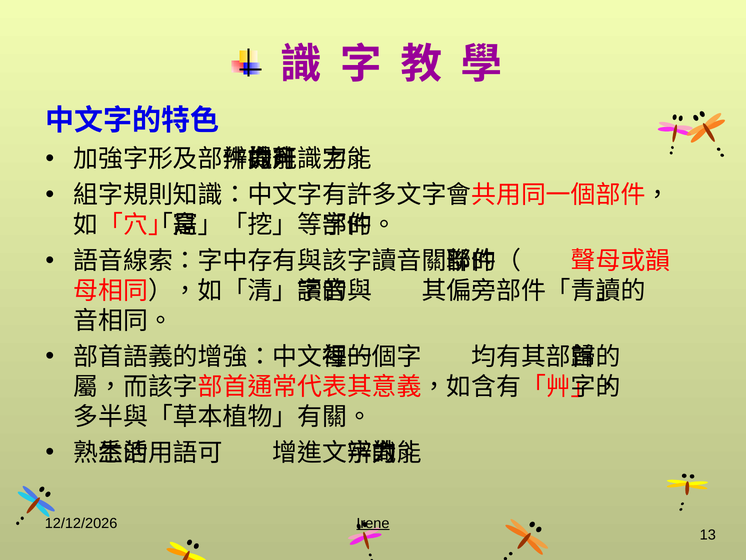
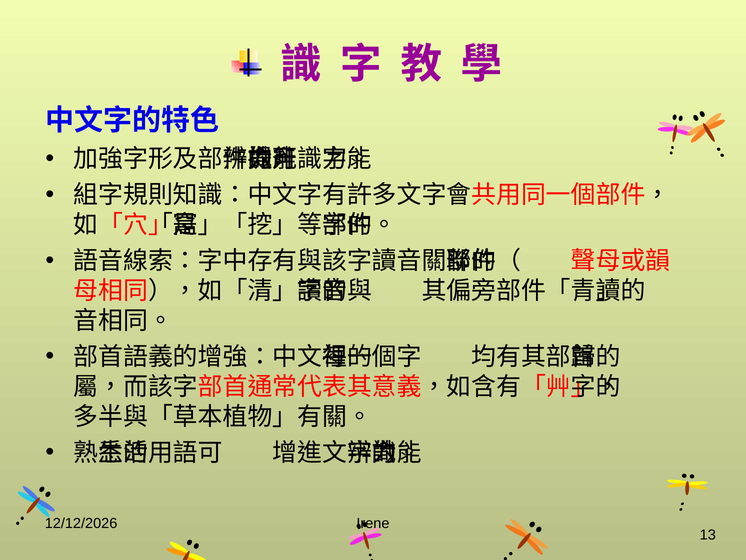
Irene underline: present -> none (373, 523)
